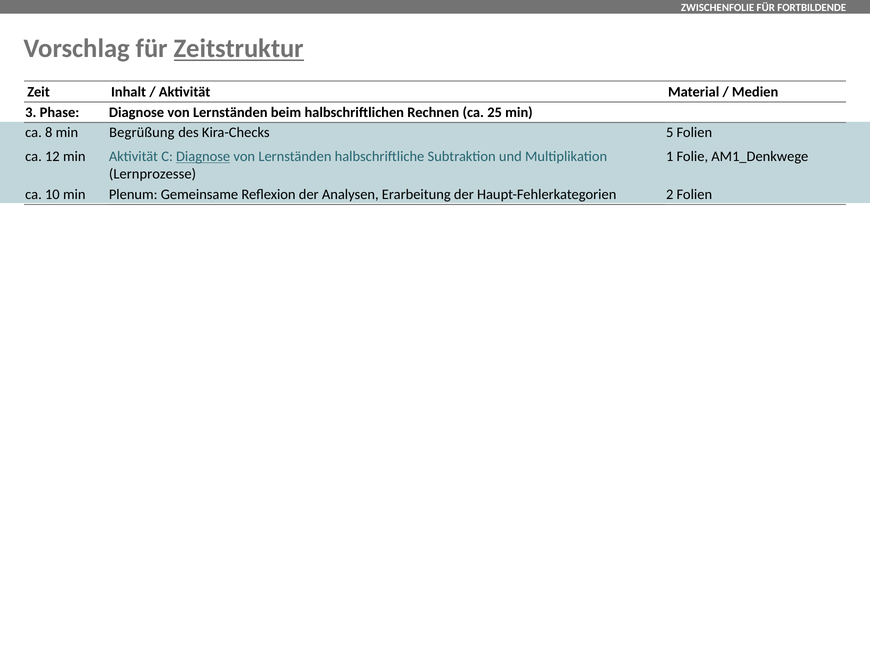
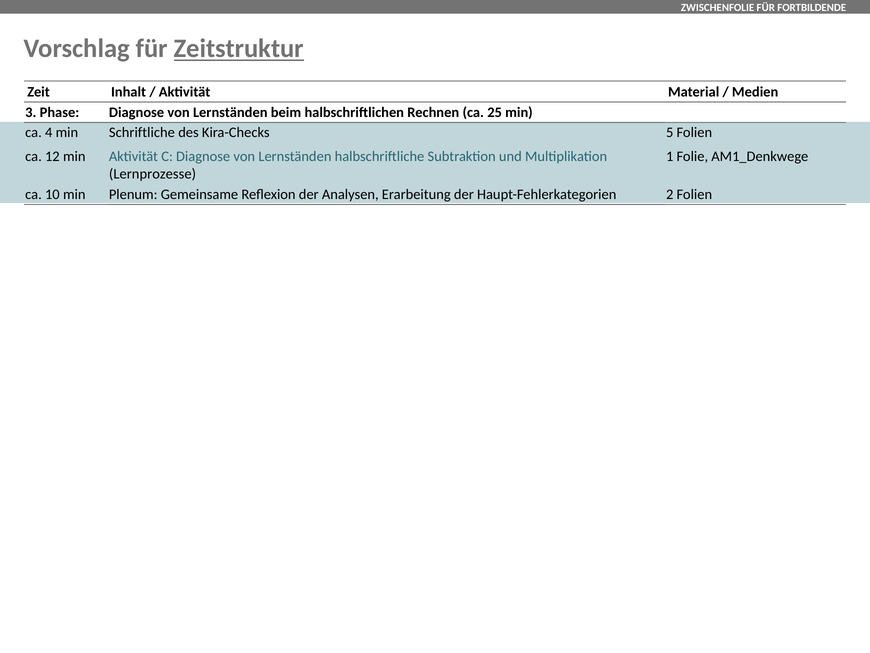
8: 8 -> 4 (49, 133)
Begrüßung: Begrüßung -> Schriftliche (142, 133)
Diagnose underline: present -> none (203, 156)
